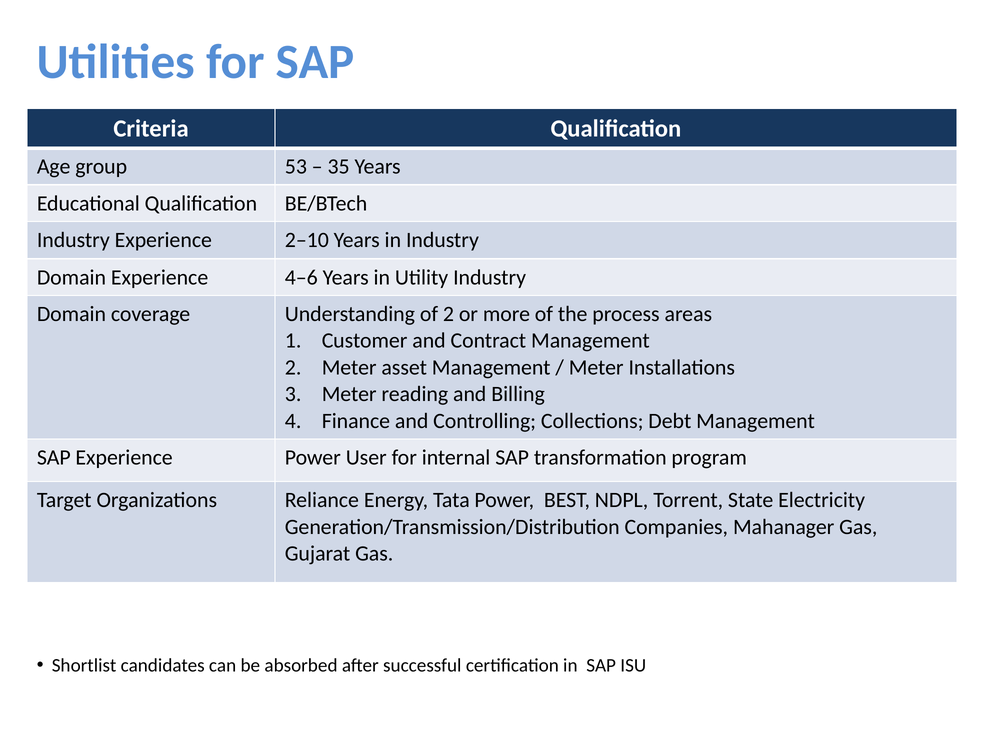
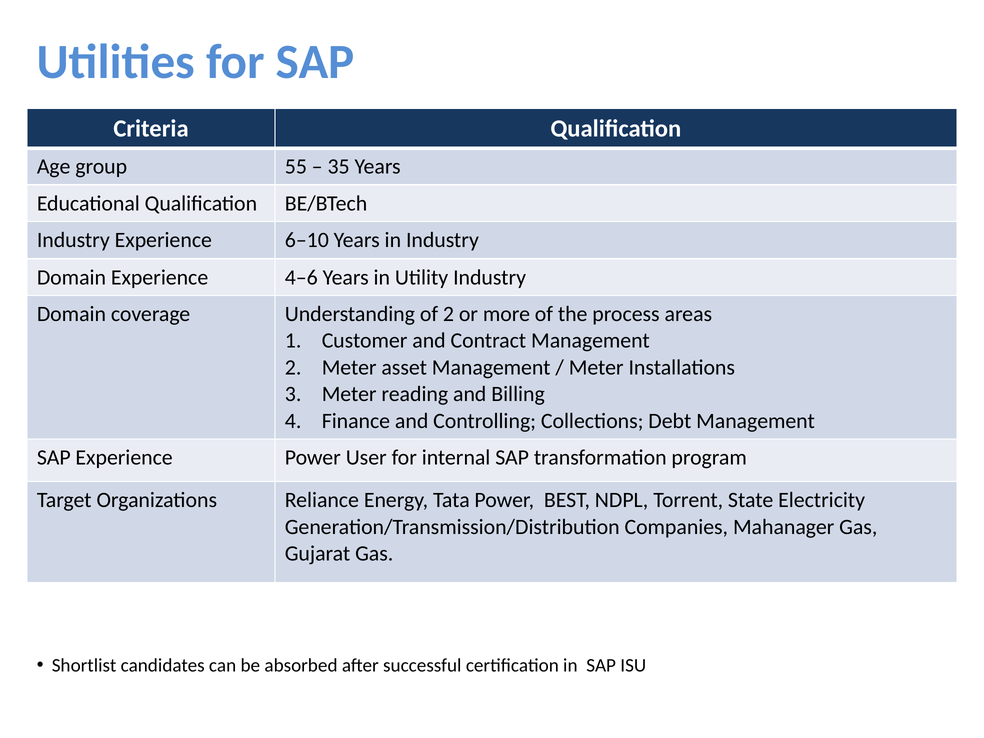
53: 53 -> 55 (296, 167)
2–10: 2–10 -> 6–10 (307, 240)
